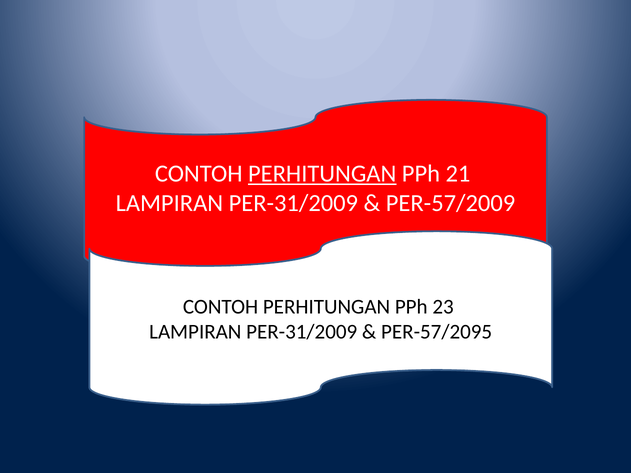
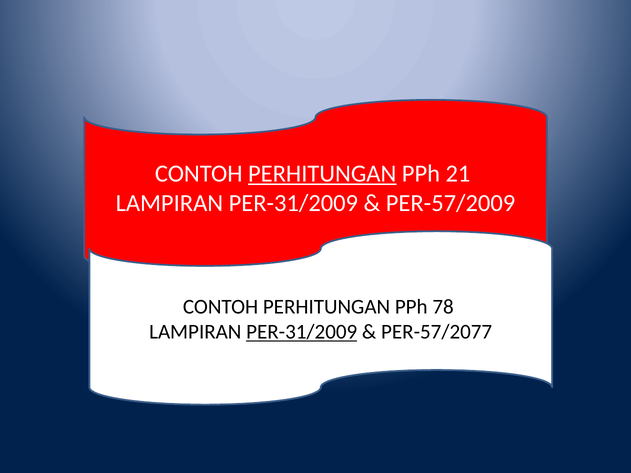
23: 23 -> 78 (443, 307)
PER-31/2009 underline: none -> present (302, 332)
PER-57/2095: PER-57/2095 -> PER-57/2077 (437, 332)
